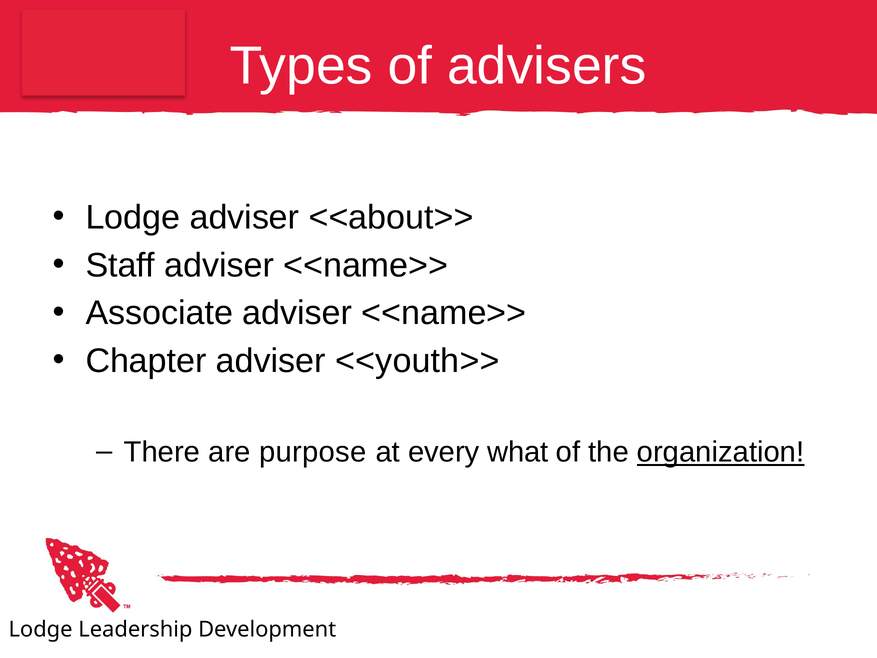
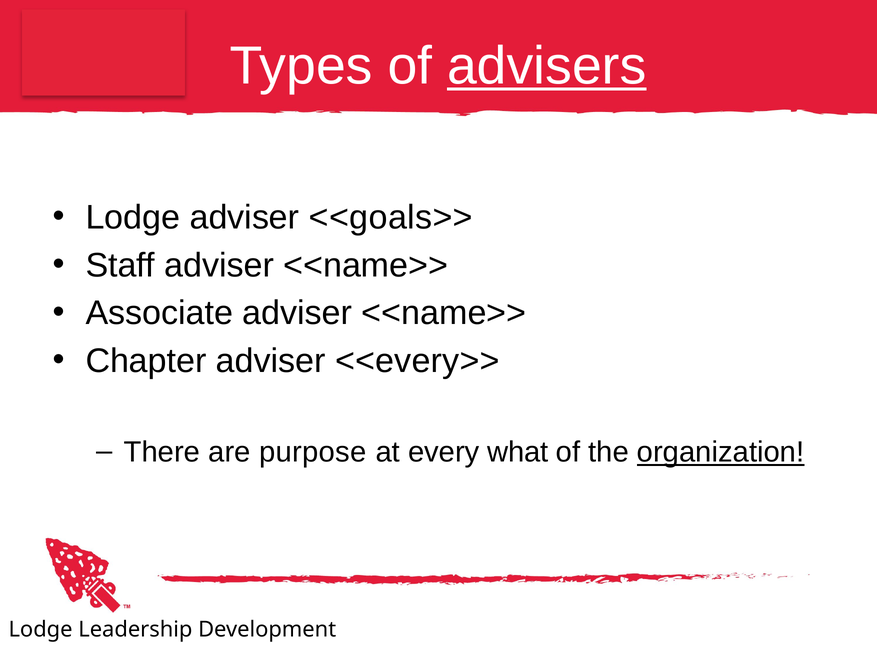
advisers underline: none -> present (547, 66)
<<about>>: <<about>> -> <<goals>> (391, 217)
<<youth>>: <<youth>> -> <<every>> (417, 361)
